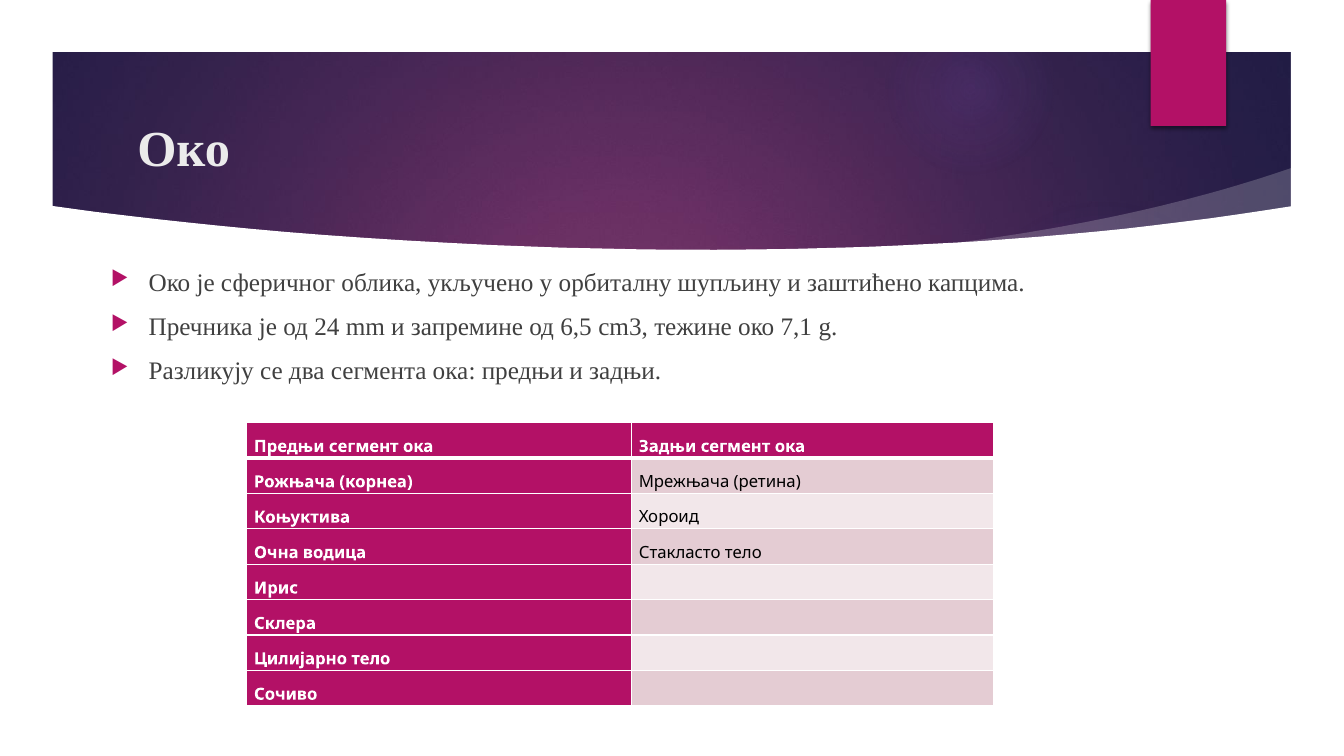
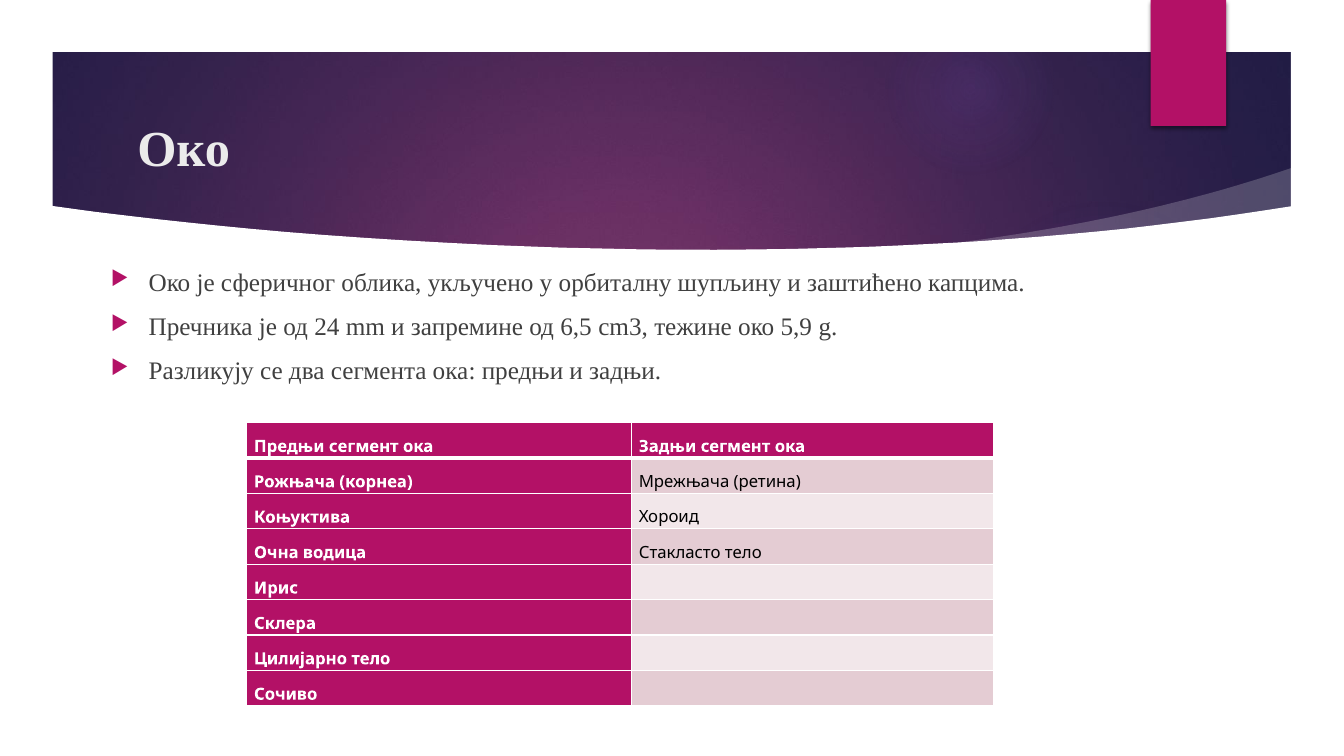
7,1: 7,1 -> 5,9 (796, 327)
